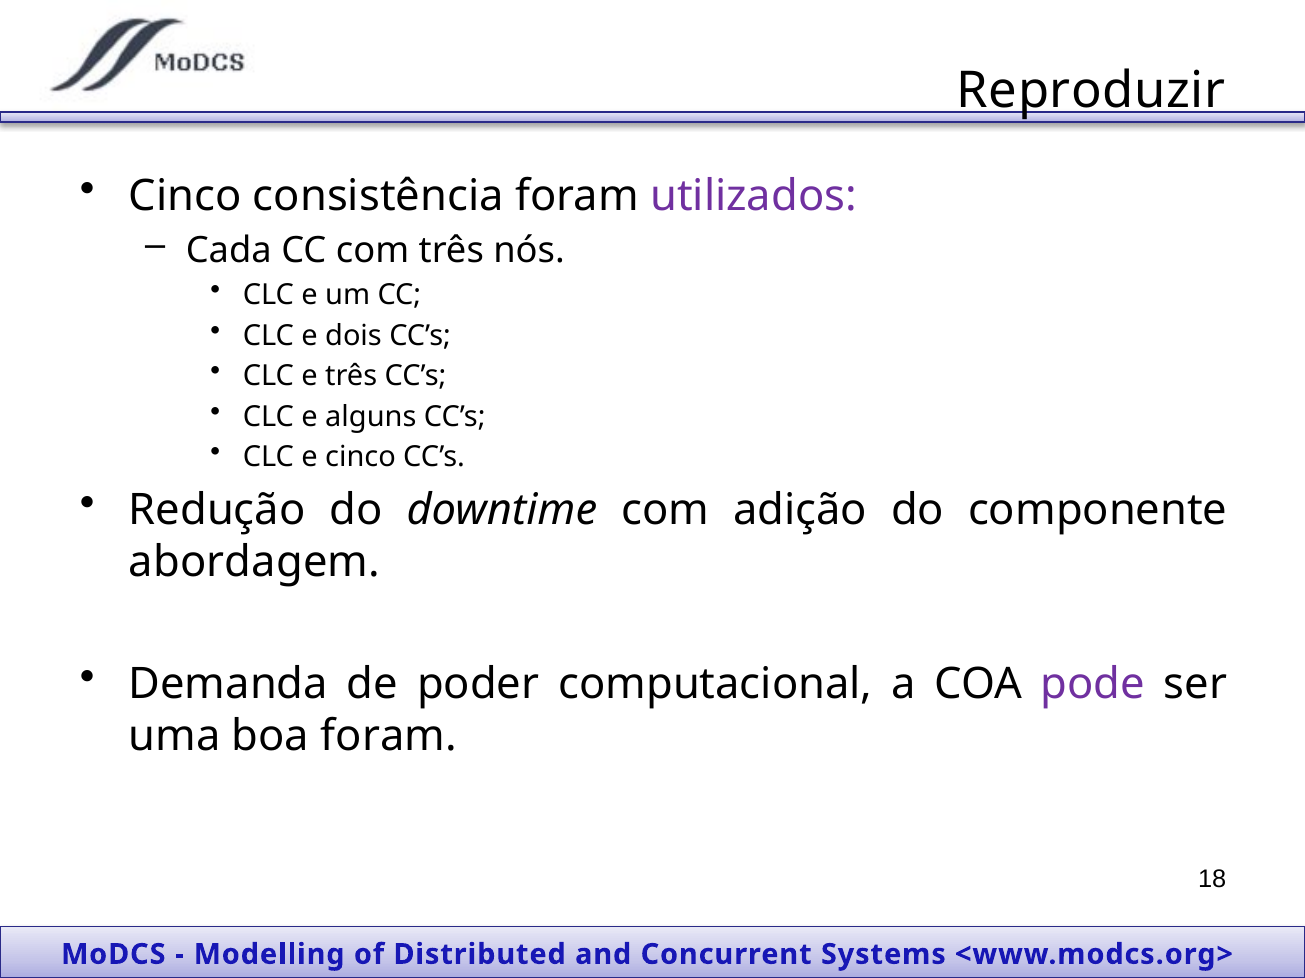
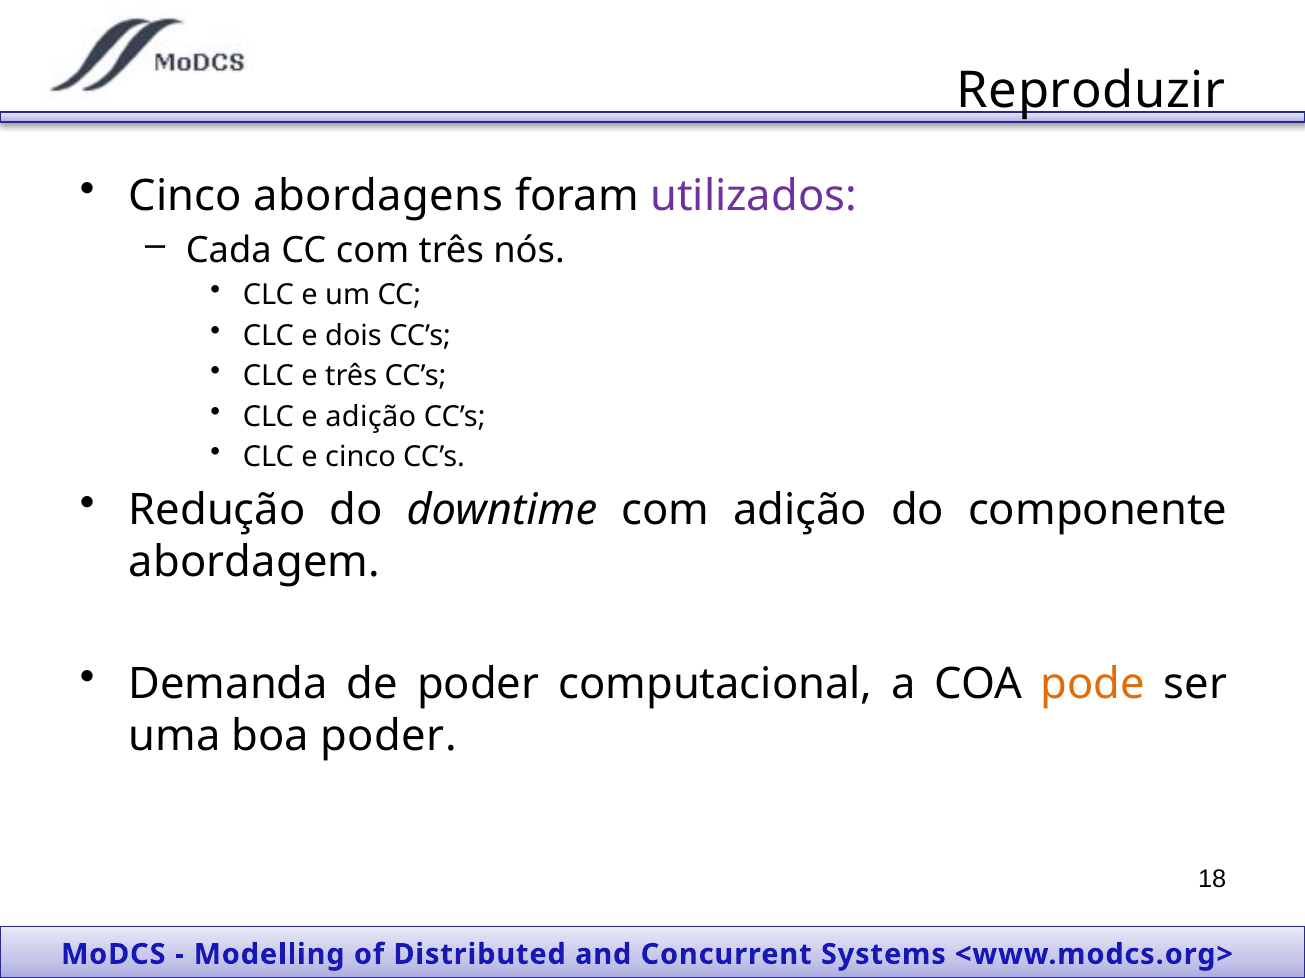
consistência: consistência -> abordagens (378, 196)
e alguns: alguns -> adição (371, 417)
pode colour: purple -> orange (1093, 685)
boa foram: foram -> poder (389, 737)
